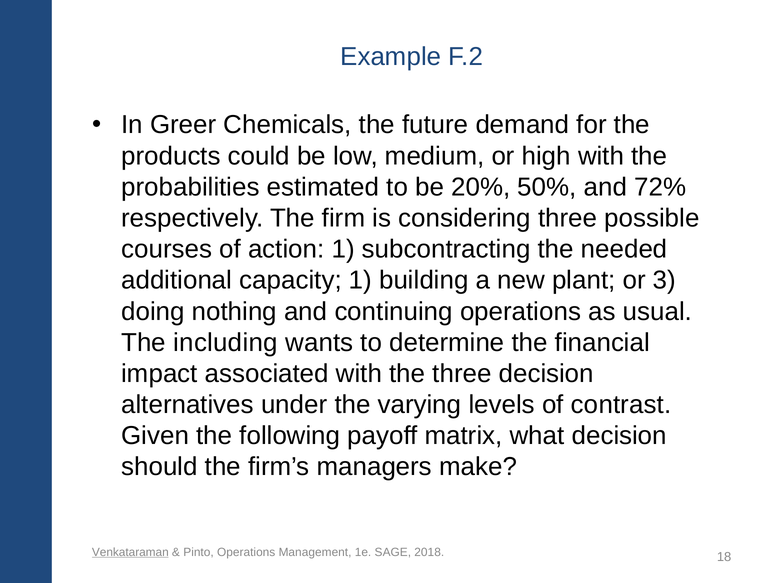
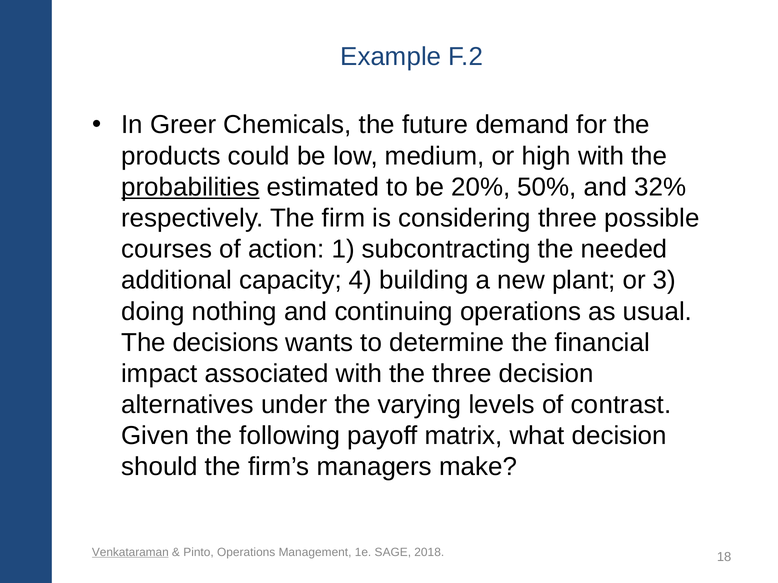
probabilities underline: none -> present (190, 187)
72%: 72% -> 32% (660, 187)
capacity 1: 1 -> 4 (360, 281)
including: including -> decisions (226, 343)
